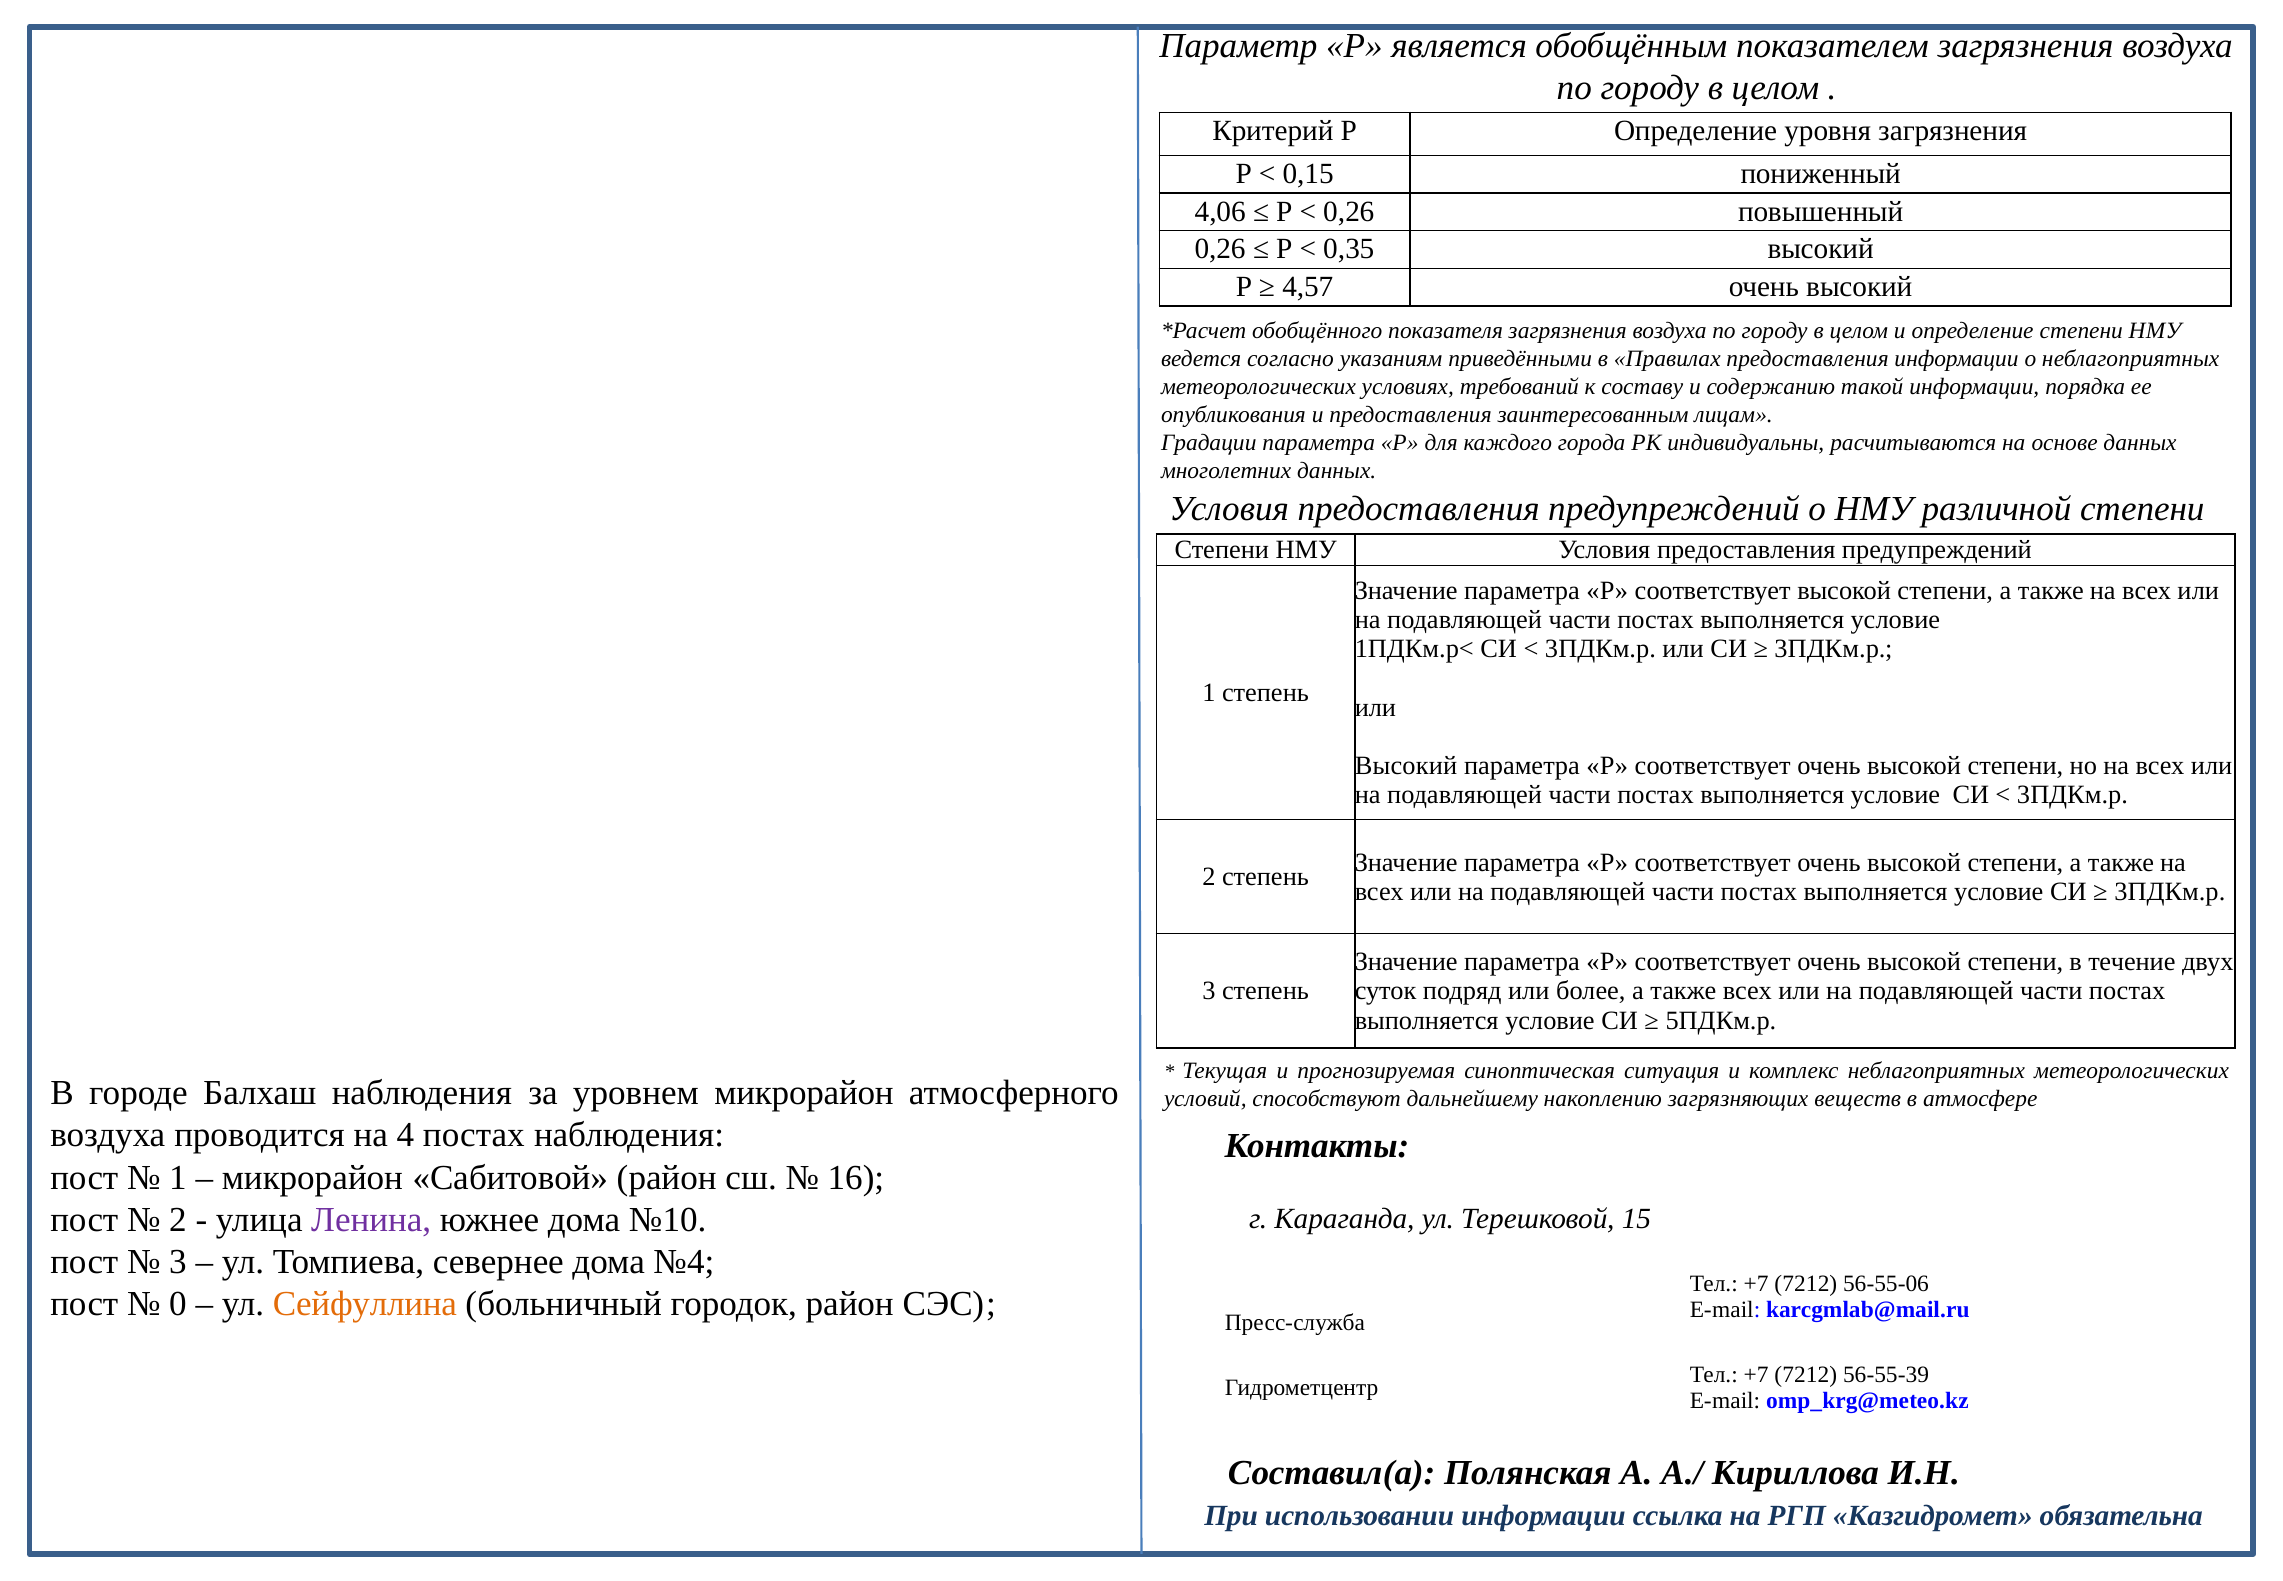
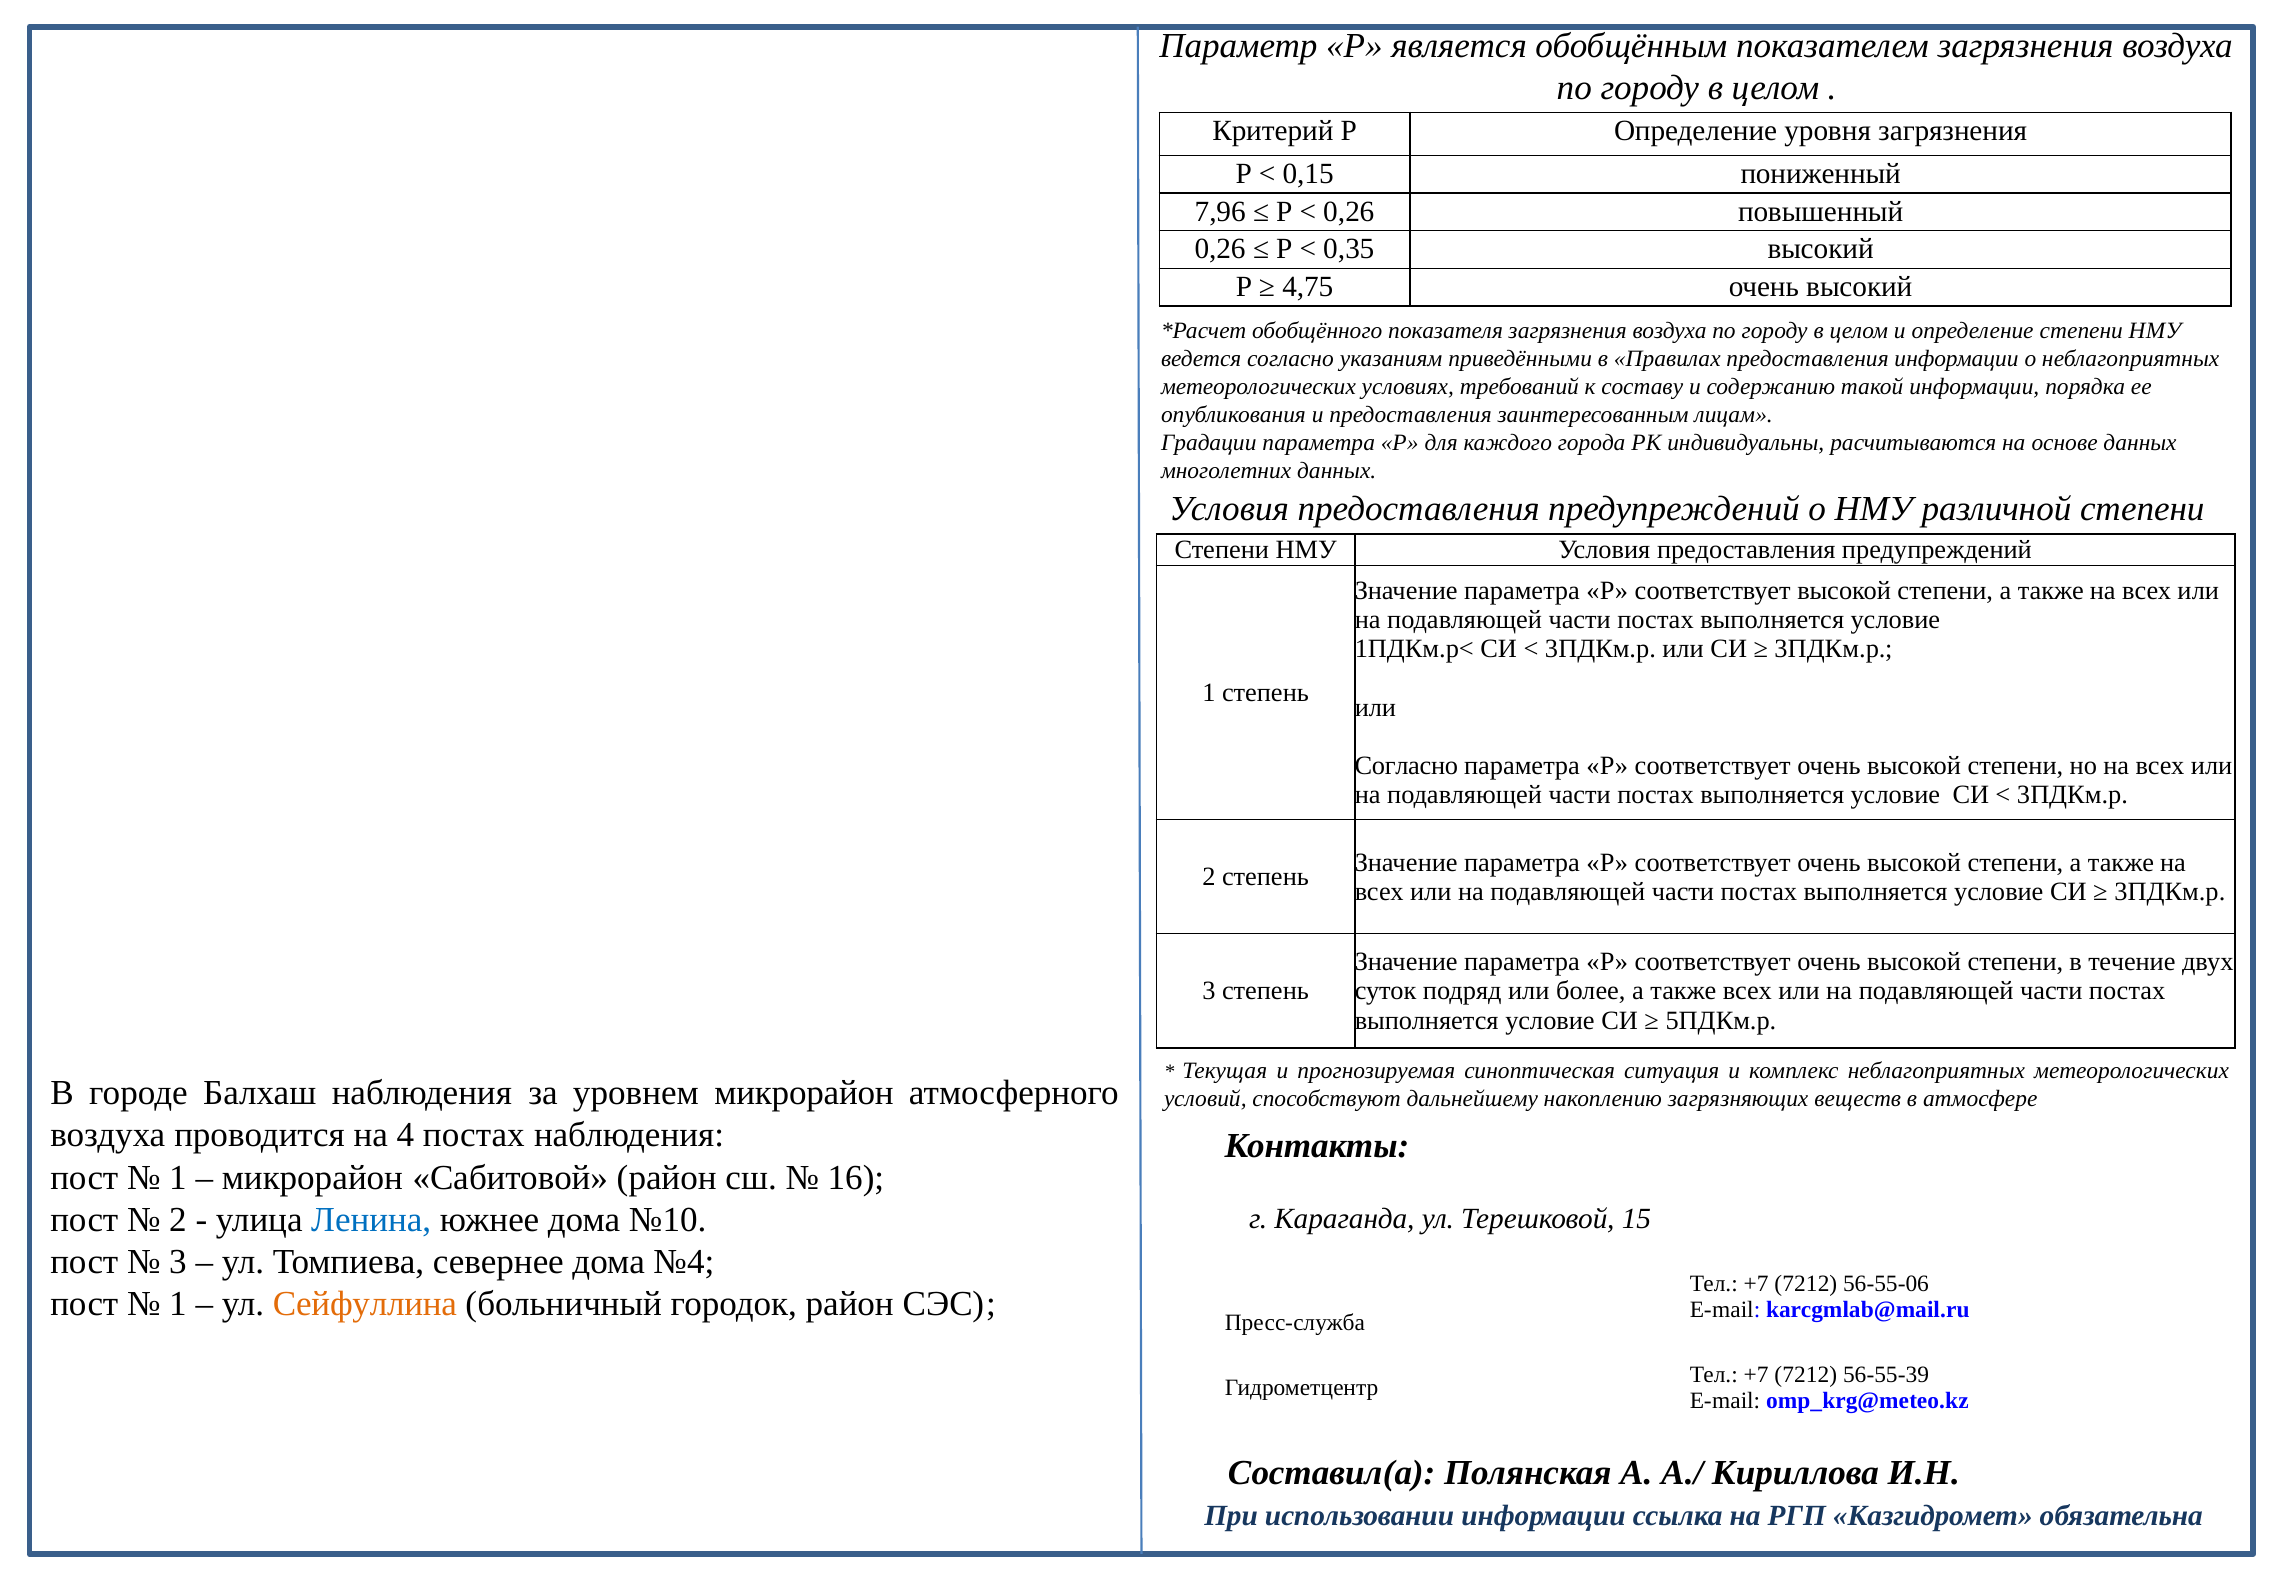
4,06: 4,06 -> 7,96 (1220, 212)
4,57: 4,57 -> 4,75 (1308, 287)
Высокий: Высокий -> Согласно (1406, 766)
Ленина colour: purple -> blue (371, 1219)
0: 0 -> 1 (178, 1304)
